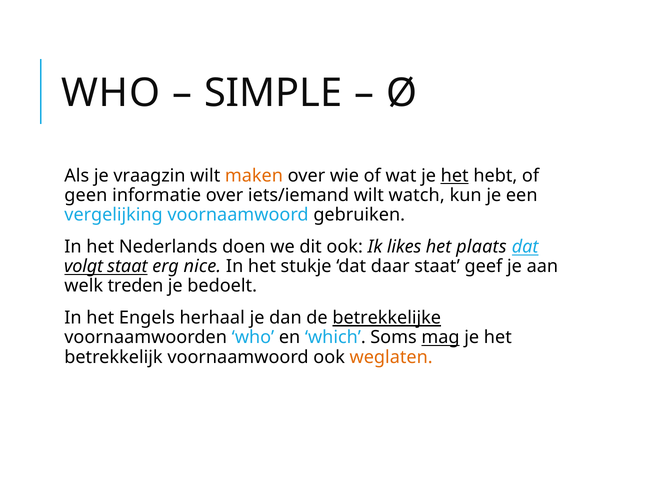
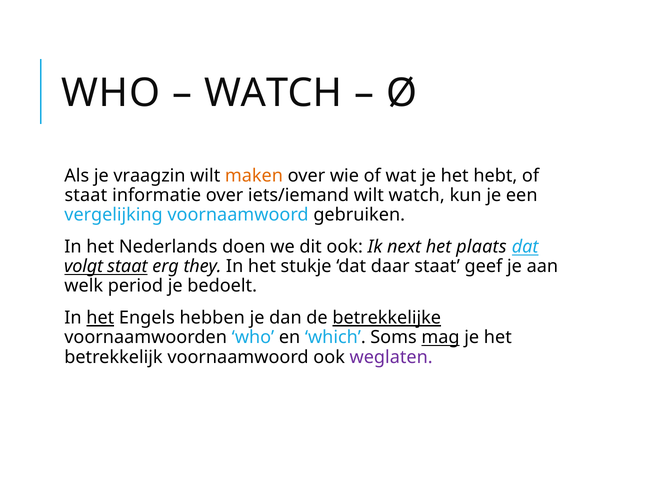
SIMPLE: SIMPLE -> WATCH (273, 93)
het underline: present -> none (455, 175)
geen: geen -> staat (86, 195)
likes: likes -> next (404, 247)
nice: nice -> they (202, 266)
treden: treden -> period (135, 286)
het underline: none -> present (100, 318)
herhaal: herhaal -> hebben (212, 318)
weglaten colour: orange -> purple (391, 357)
